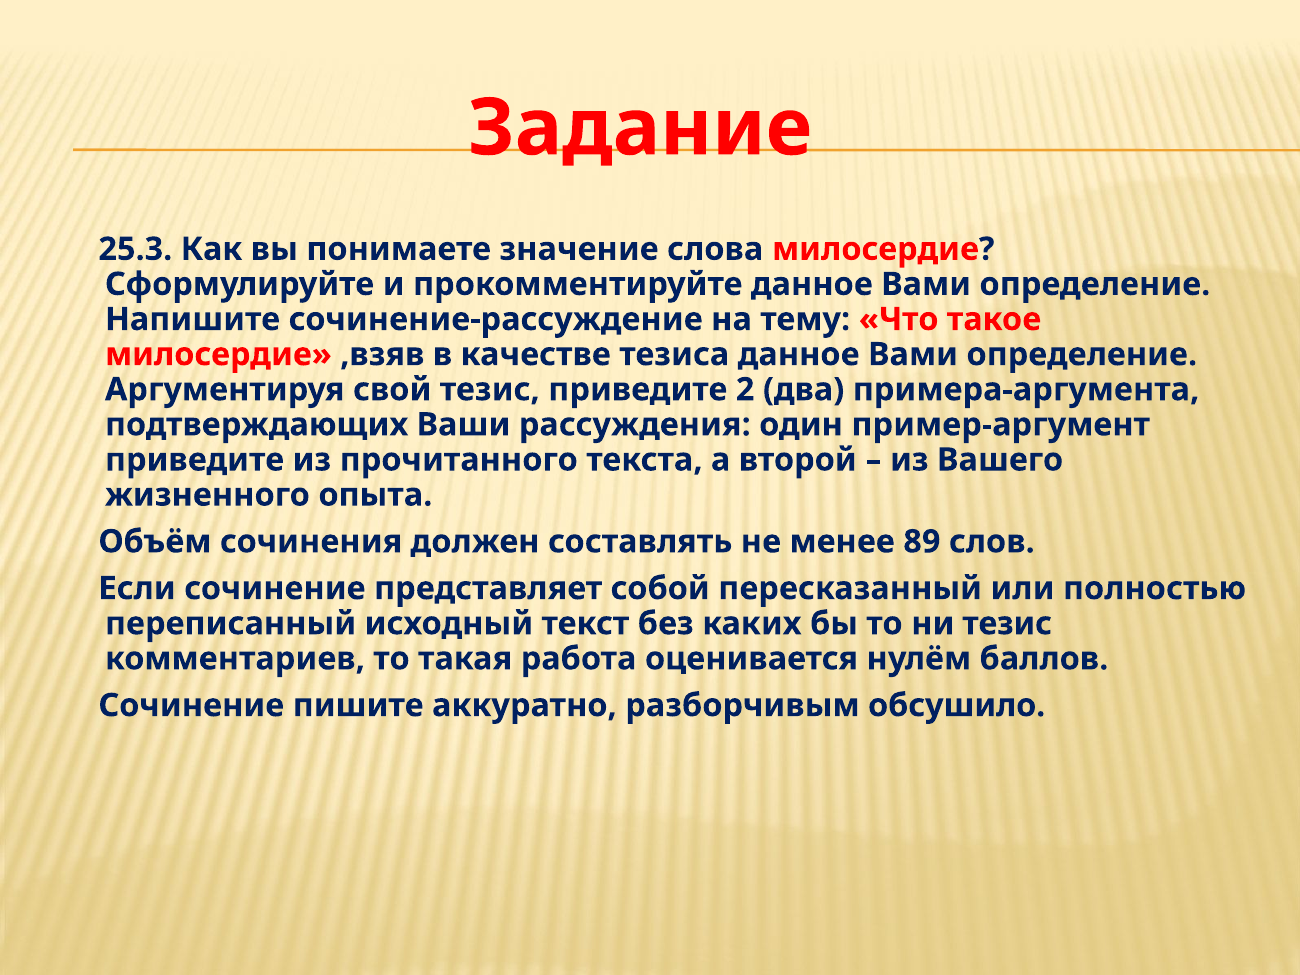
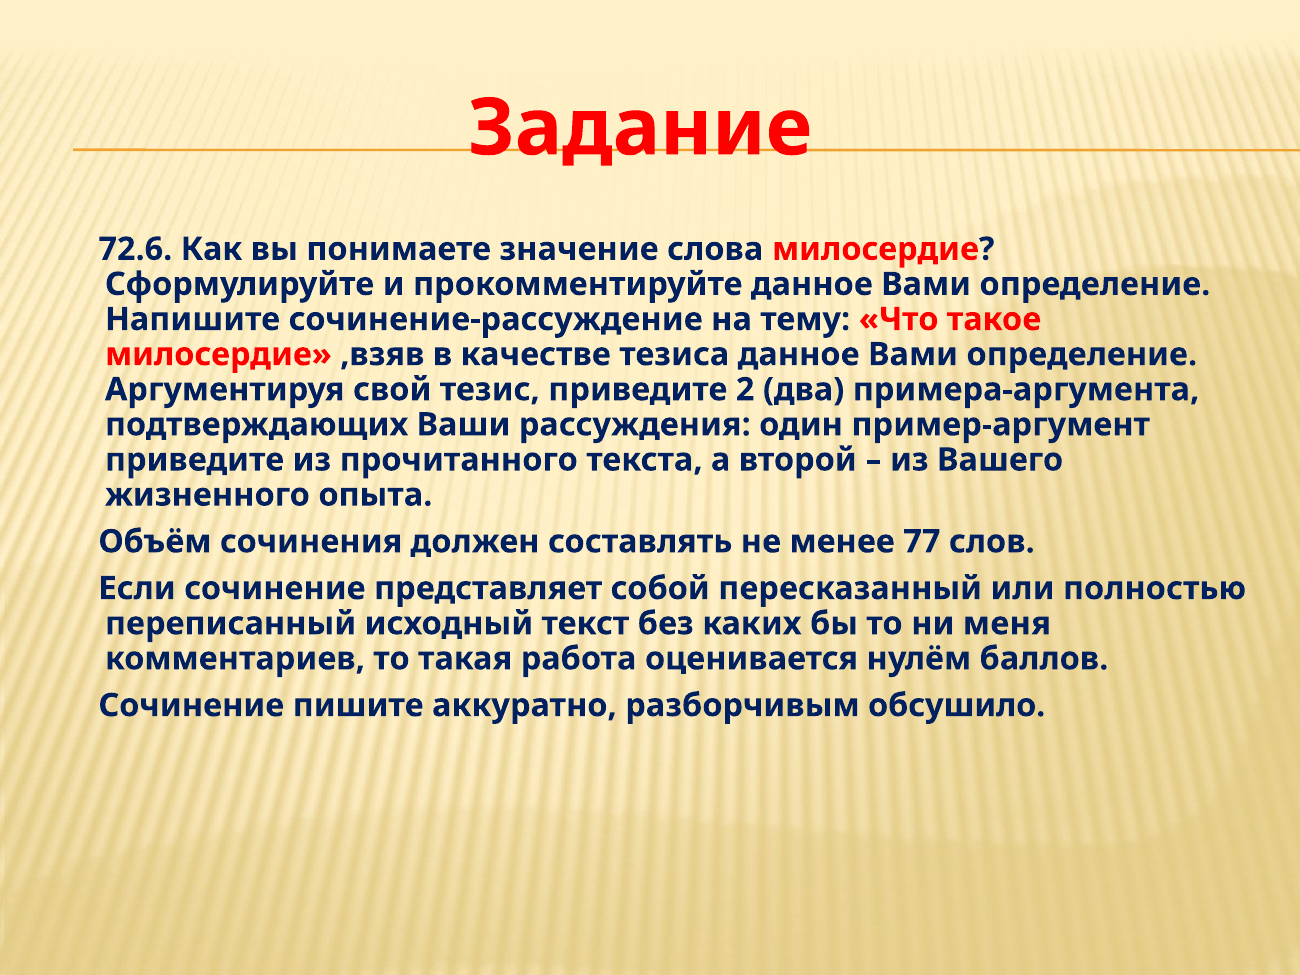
25.3: 25.3 -> 72.6 (135, 249)
89: 89 -> 77 (922, 542)
ни тезис: тезис -> меня (1007, 624)
